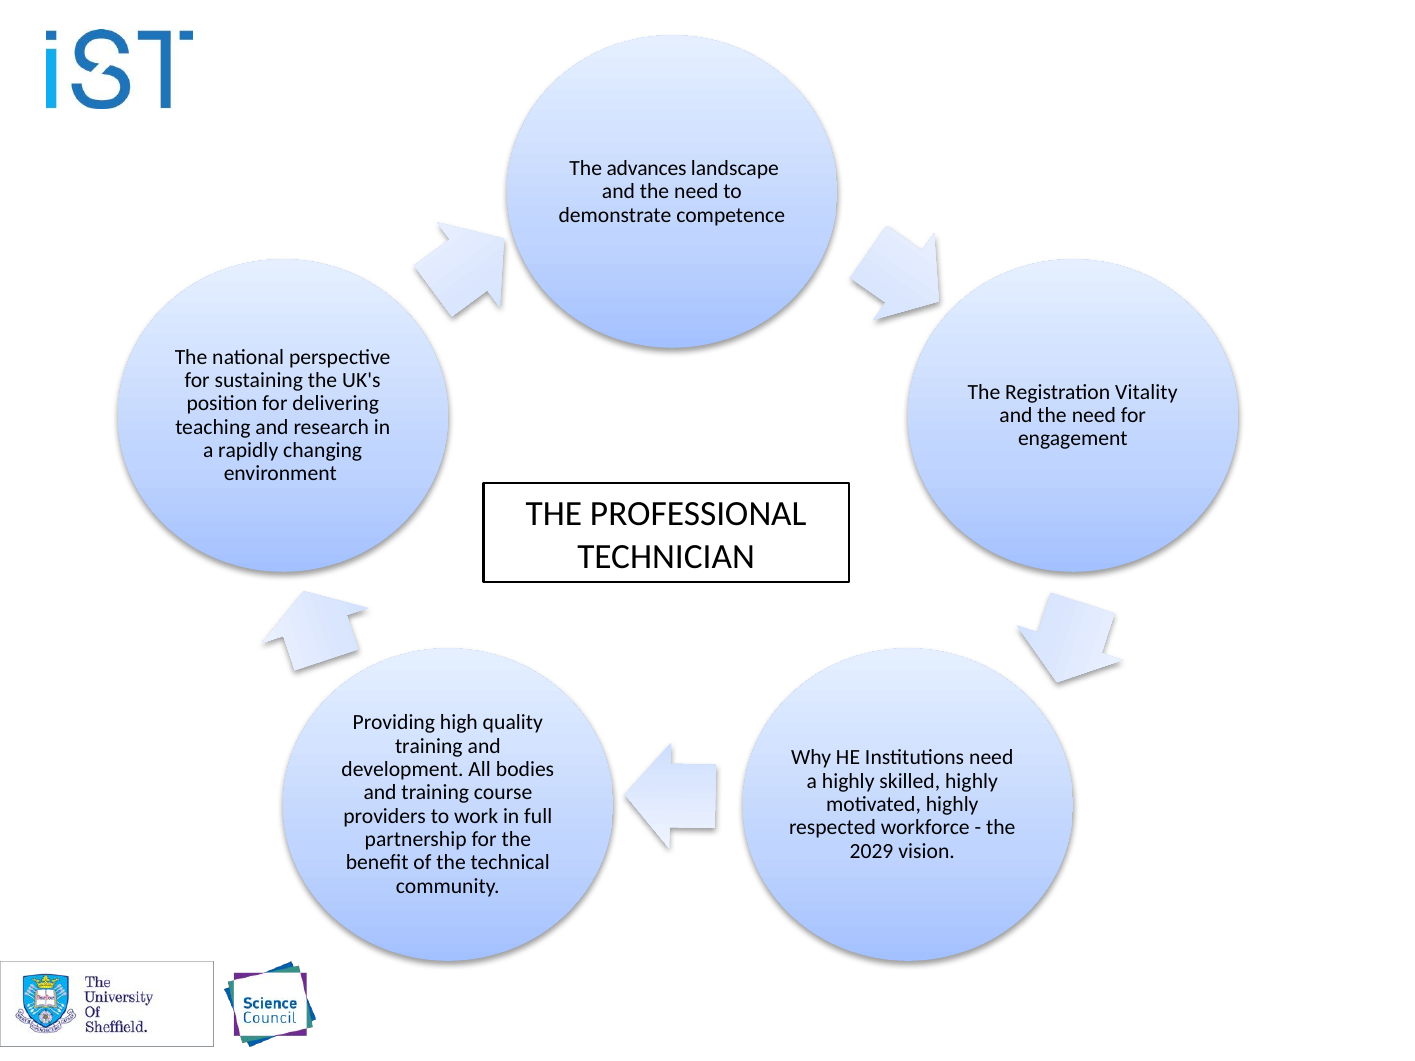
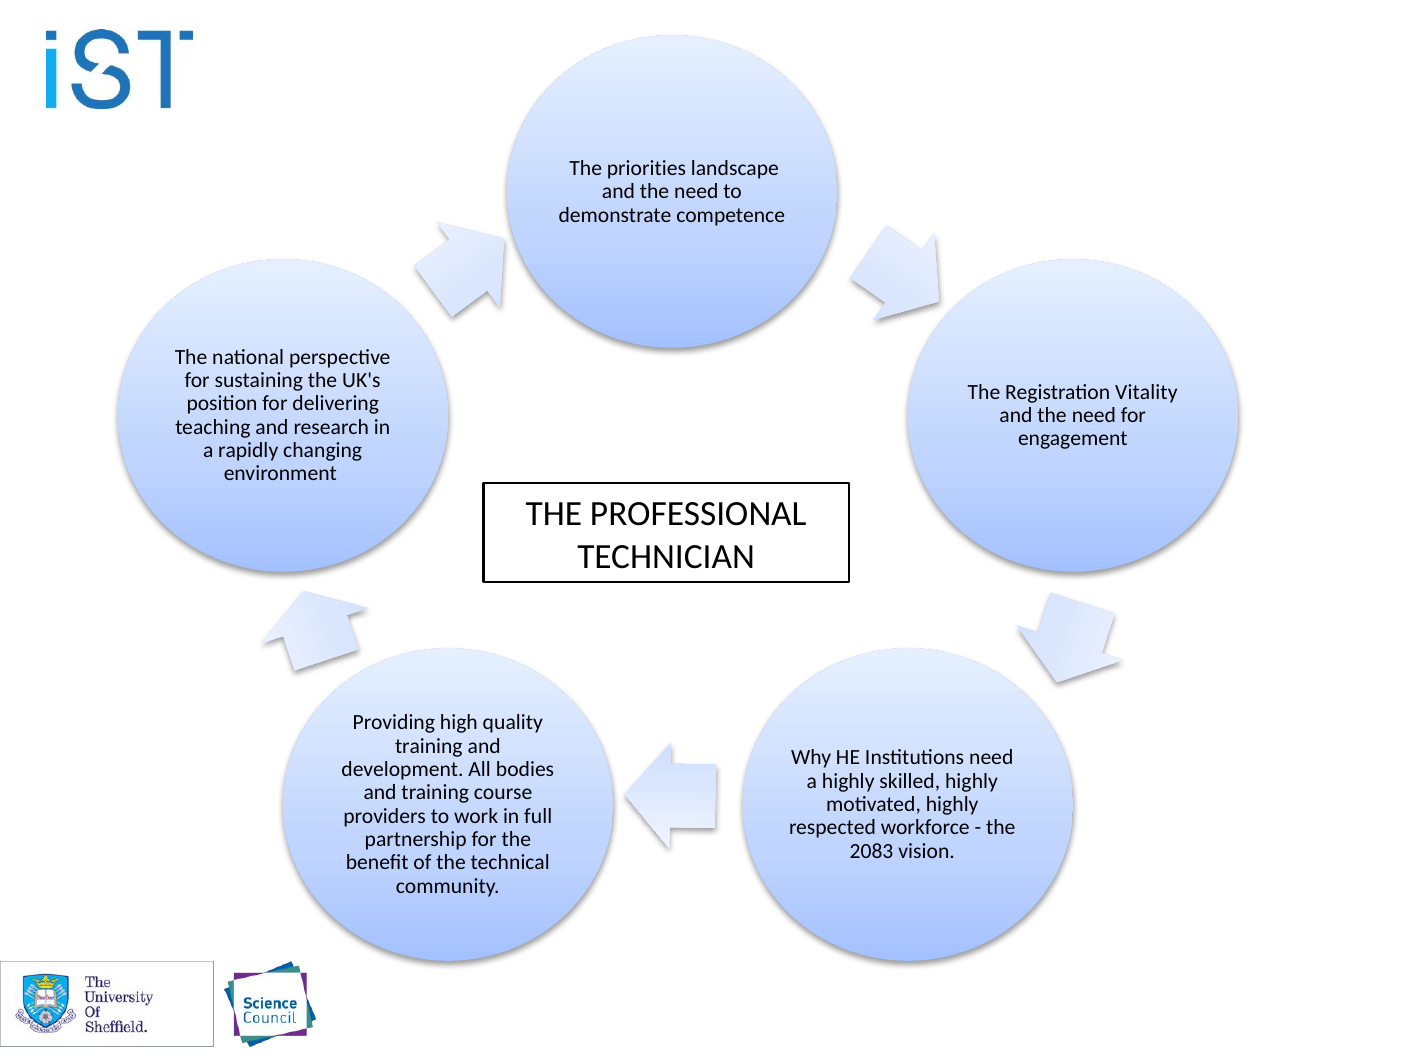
advances: advances -> priorities (646, 168)
2029: 2029 -> 2083 (872, 851)
